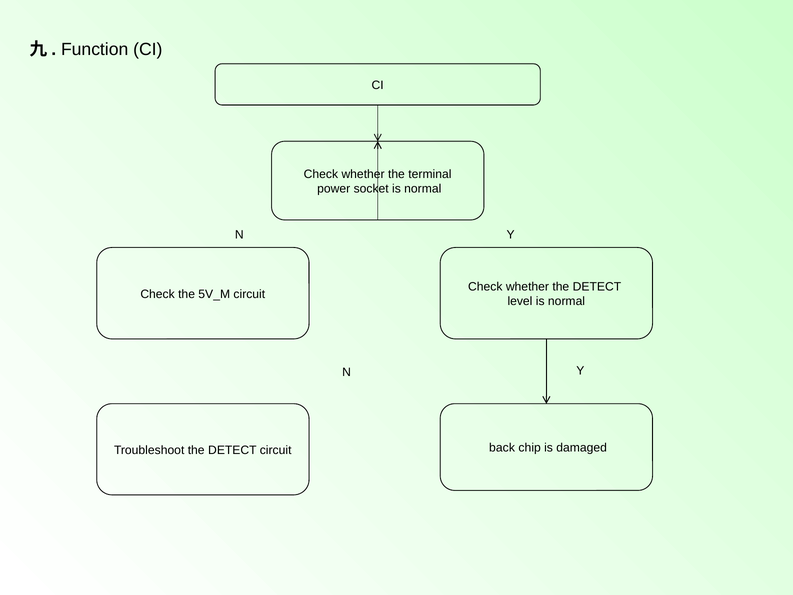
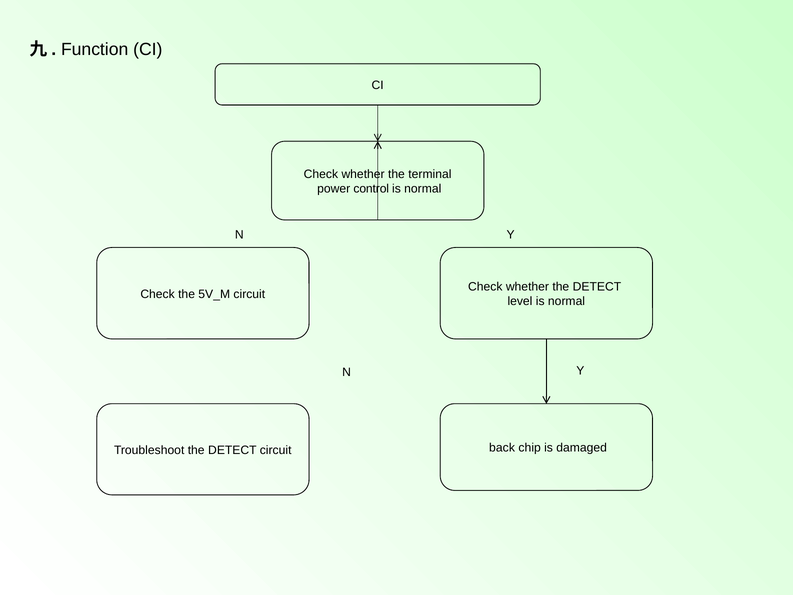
socket: socket -> control (371, 189)
